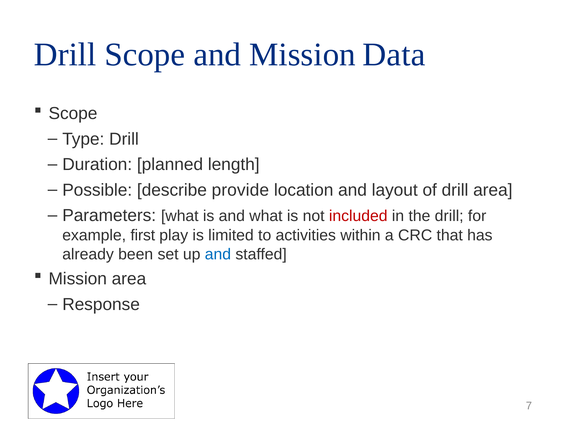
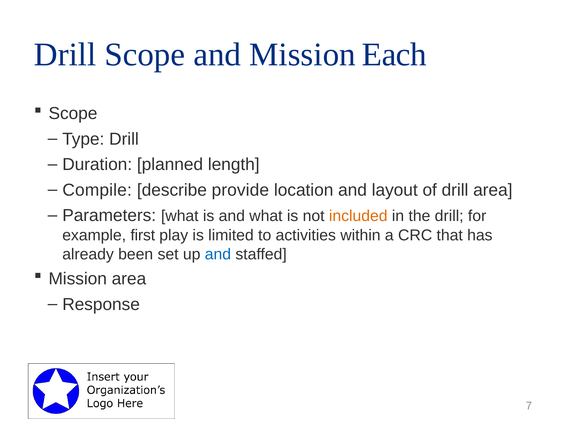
Data: Data -> Each (394, 55)
Possible: Possible -> Compile (97, 190)
included colour: red -> orange (358, 216)
